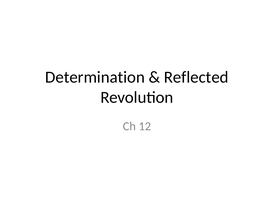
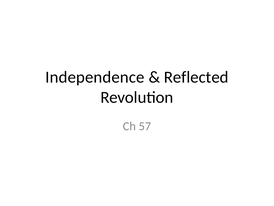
Determination: Determination -> Independence (95, 77)
12: 12 -> 57 (145, 126)
